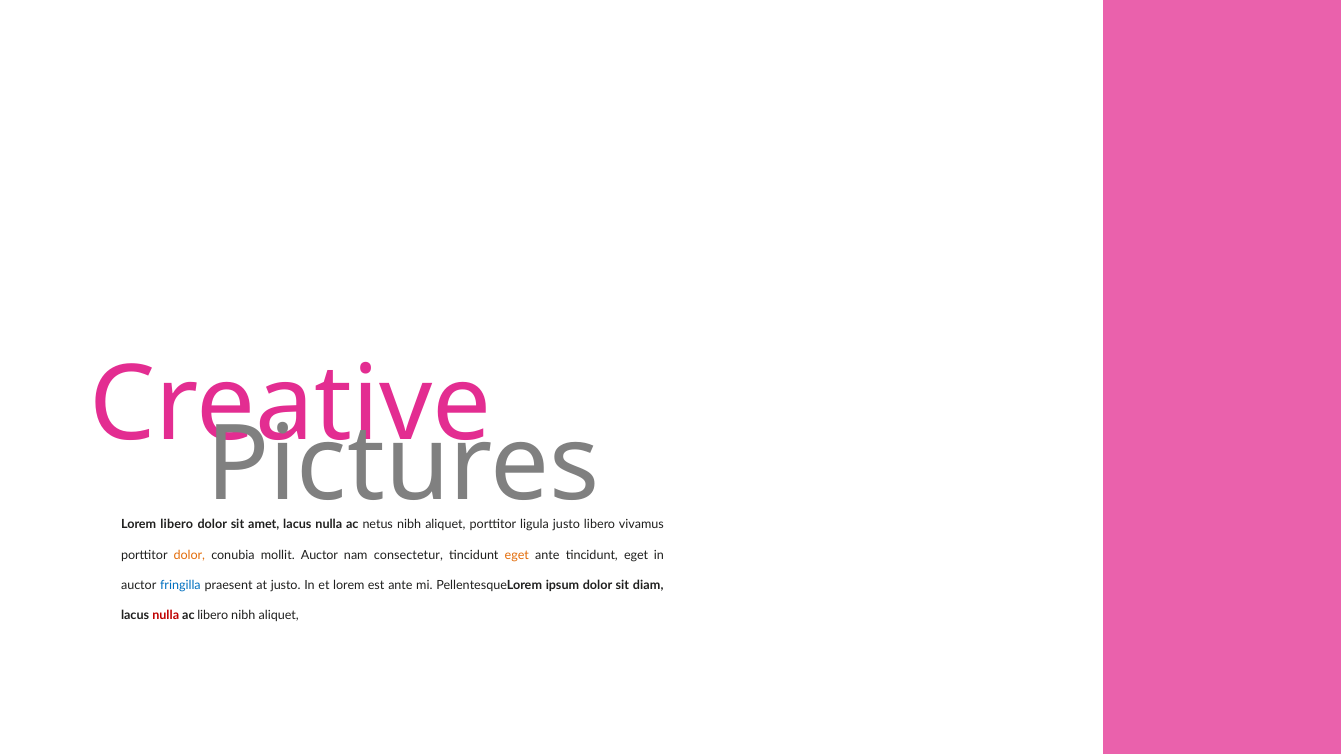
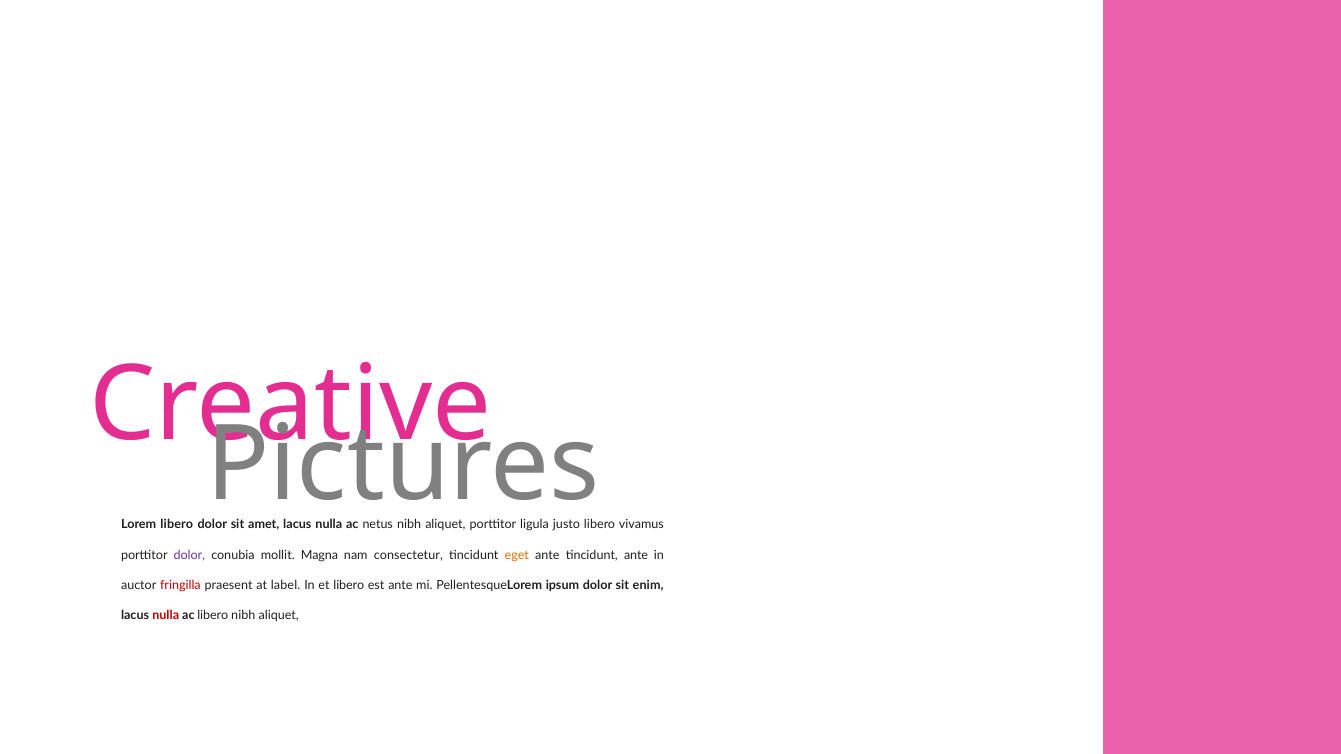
dolor colour: orange -> purple (189, 555)
mollit Auctor: Auctor -> Magna (319, 555)
ante tincidunt eget: eget -> ante (636, 555)
fringilla colour: blue -> red (180, 585)
at justo: justo -> label (286, 585)
et lorem: lorem -> libero (349, 585)
diam: diam -> enim (648, 585)
